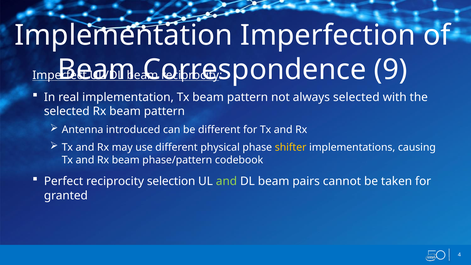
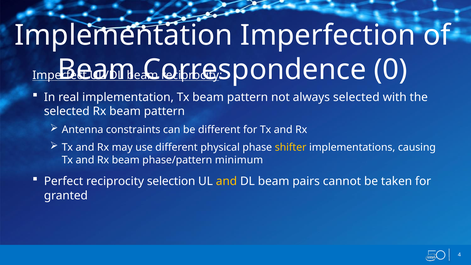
9: 9 -> 0 (391, 70)
introduced: introduced -> constraints (133, 130)
codebook: codebook -> minimum (239, 160)
and colour: light green -> yellow (226, 181)
